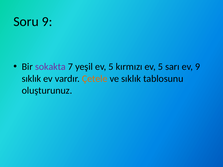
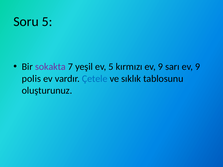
Soru 9: 9 -> 5 (47, 22)
kırmızı ev 5: 5 -> 9 (160, 67)
sıklık: sıklık -> polis (31, 79)
Çetele colour: orange -> blue (95, 79)
